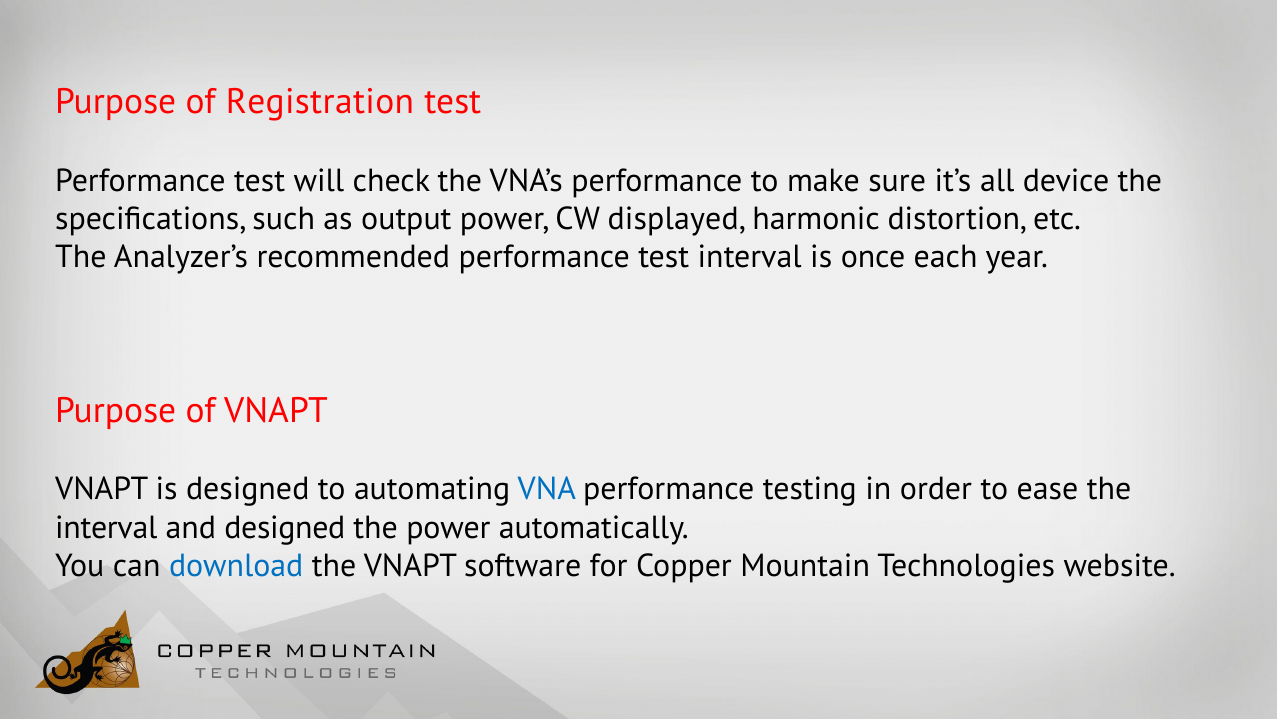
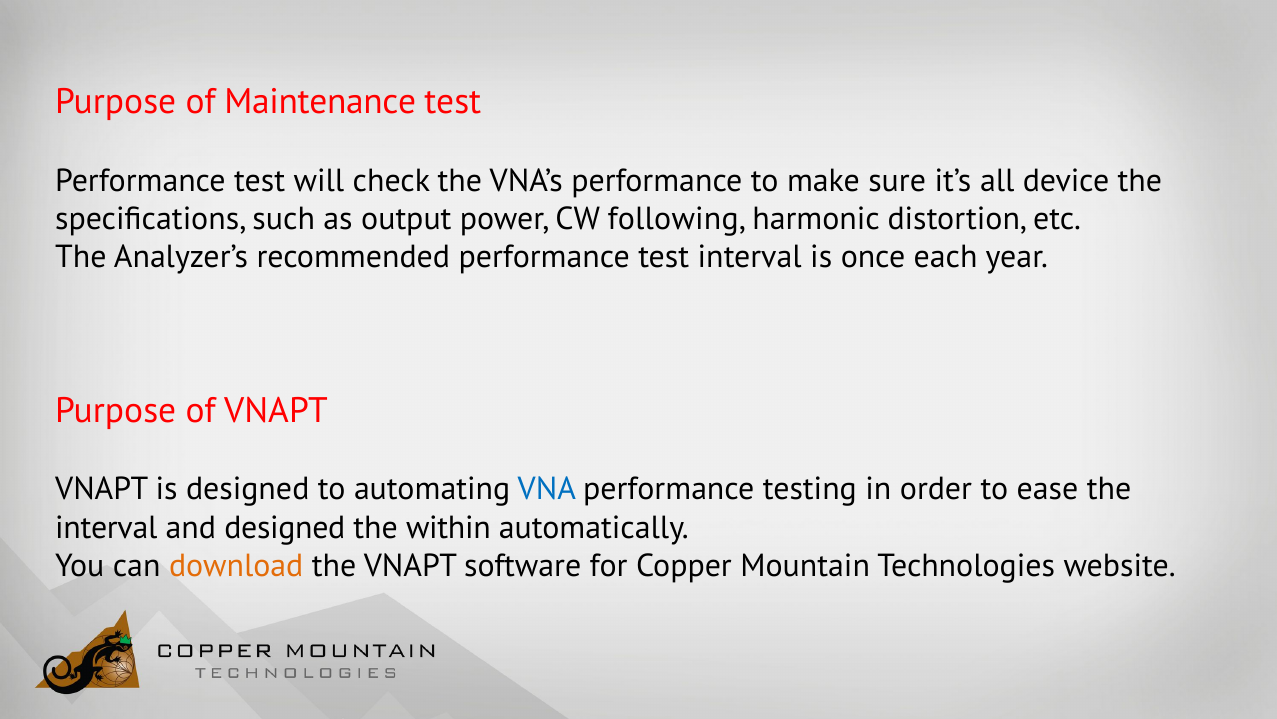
Registration: Registration -> Maintenance (320, 102)
displayed: displayed -> following (677, 219)
the power: power -> within (448, 527)
download colour: blue -> orange (236, 566)
